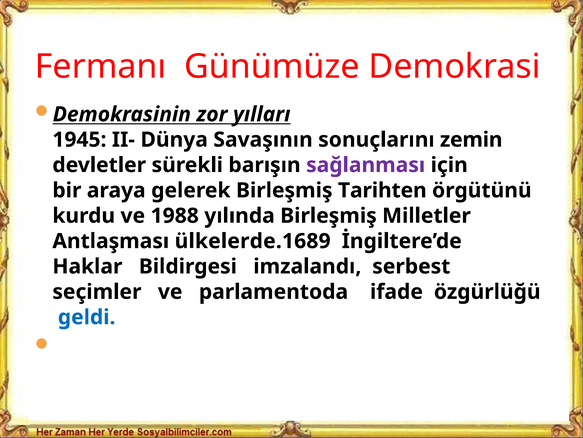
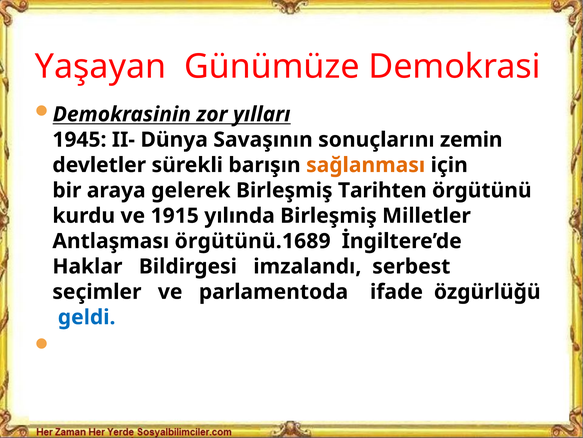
Fermanı: Fermanı -> Yaşayan (101, 67)
sağlanması colour: purple -> orange (366, 165)
1988: 1988 -> 1915 (175, 215)
ülkelerde.1689: ülkelerde.1689 -> örgütünü.1689 (253, 241)
